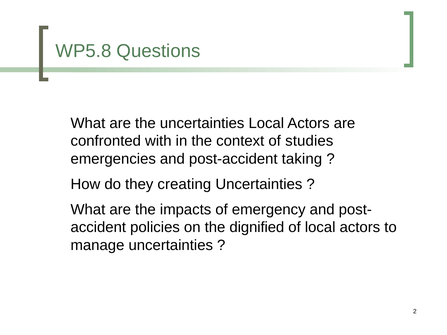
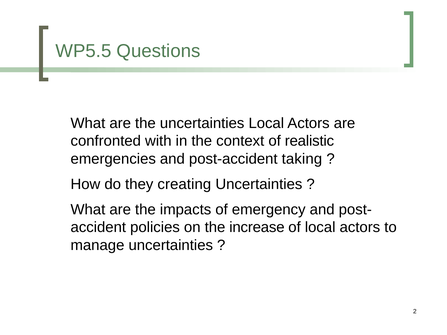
WP5.8: WP5.8 -> WP5.5 (83, 51)
studies: studies -> realistic (309, 141)
dignified: dignified -> increase (257, 228)
